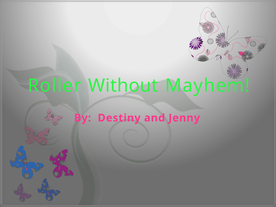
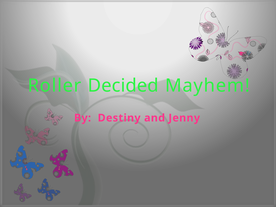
Without: Without -> Decided (123, 86)
